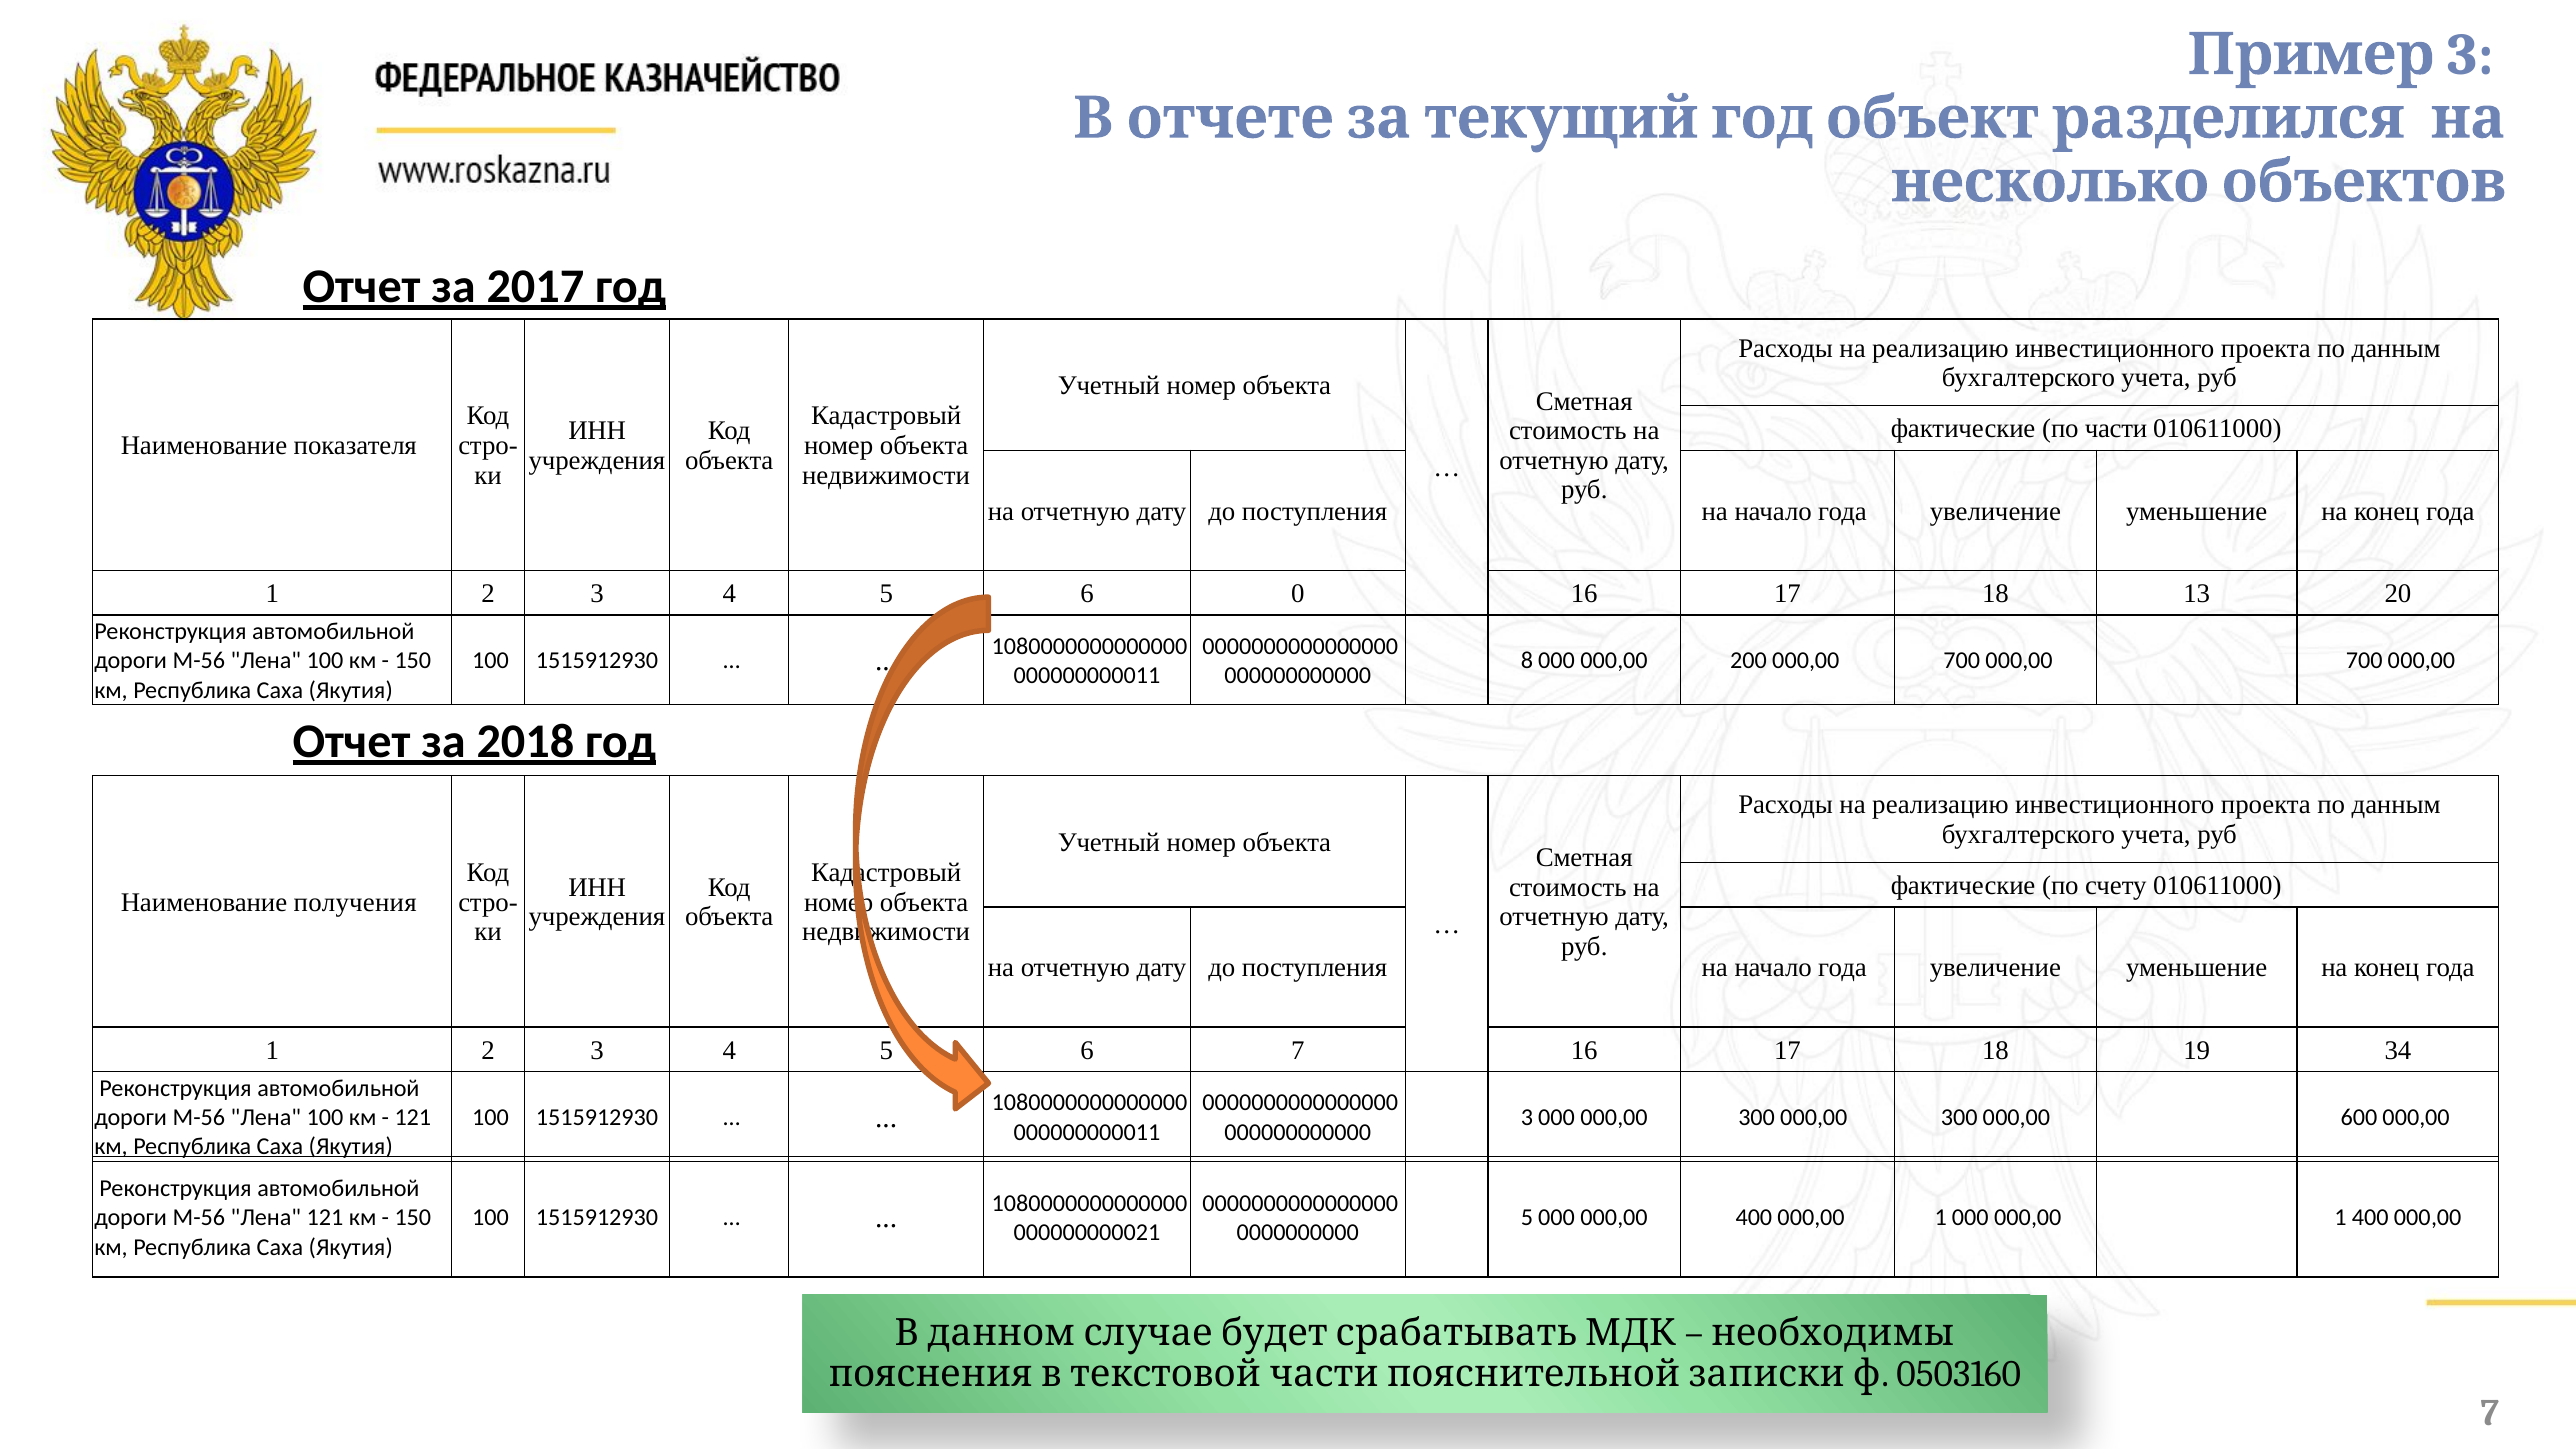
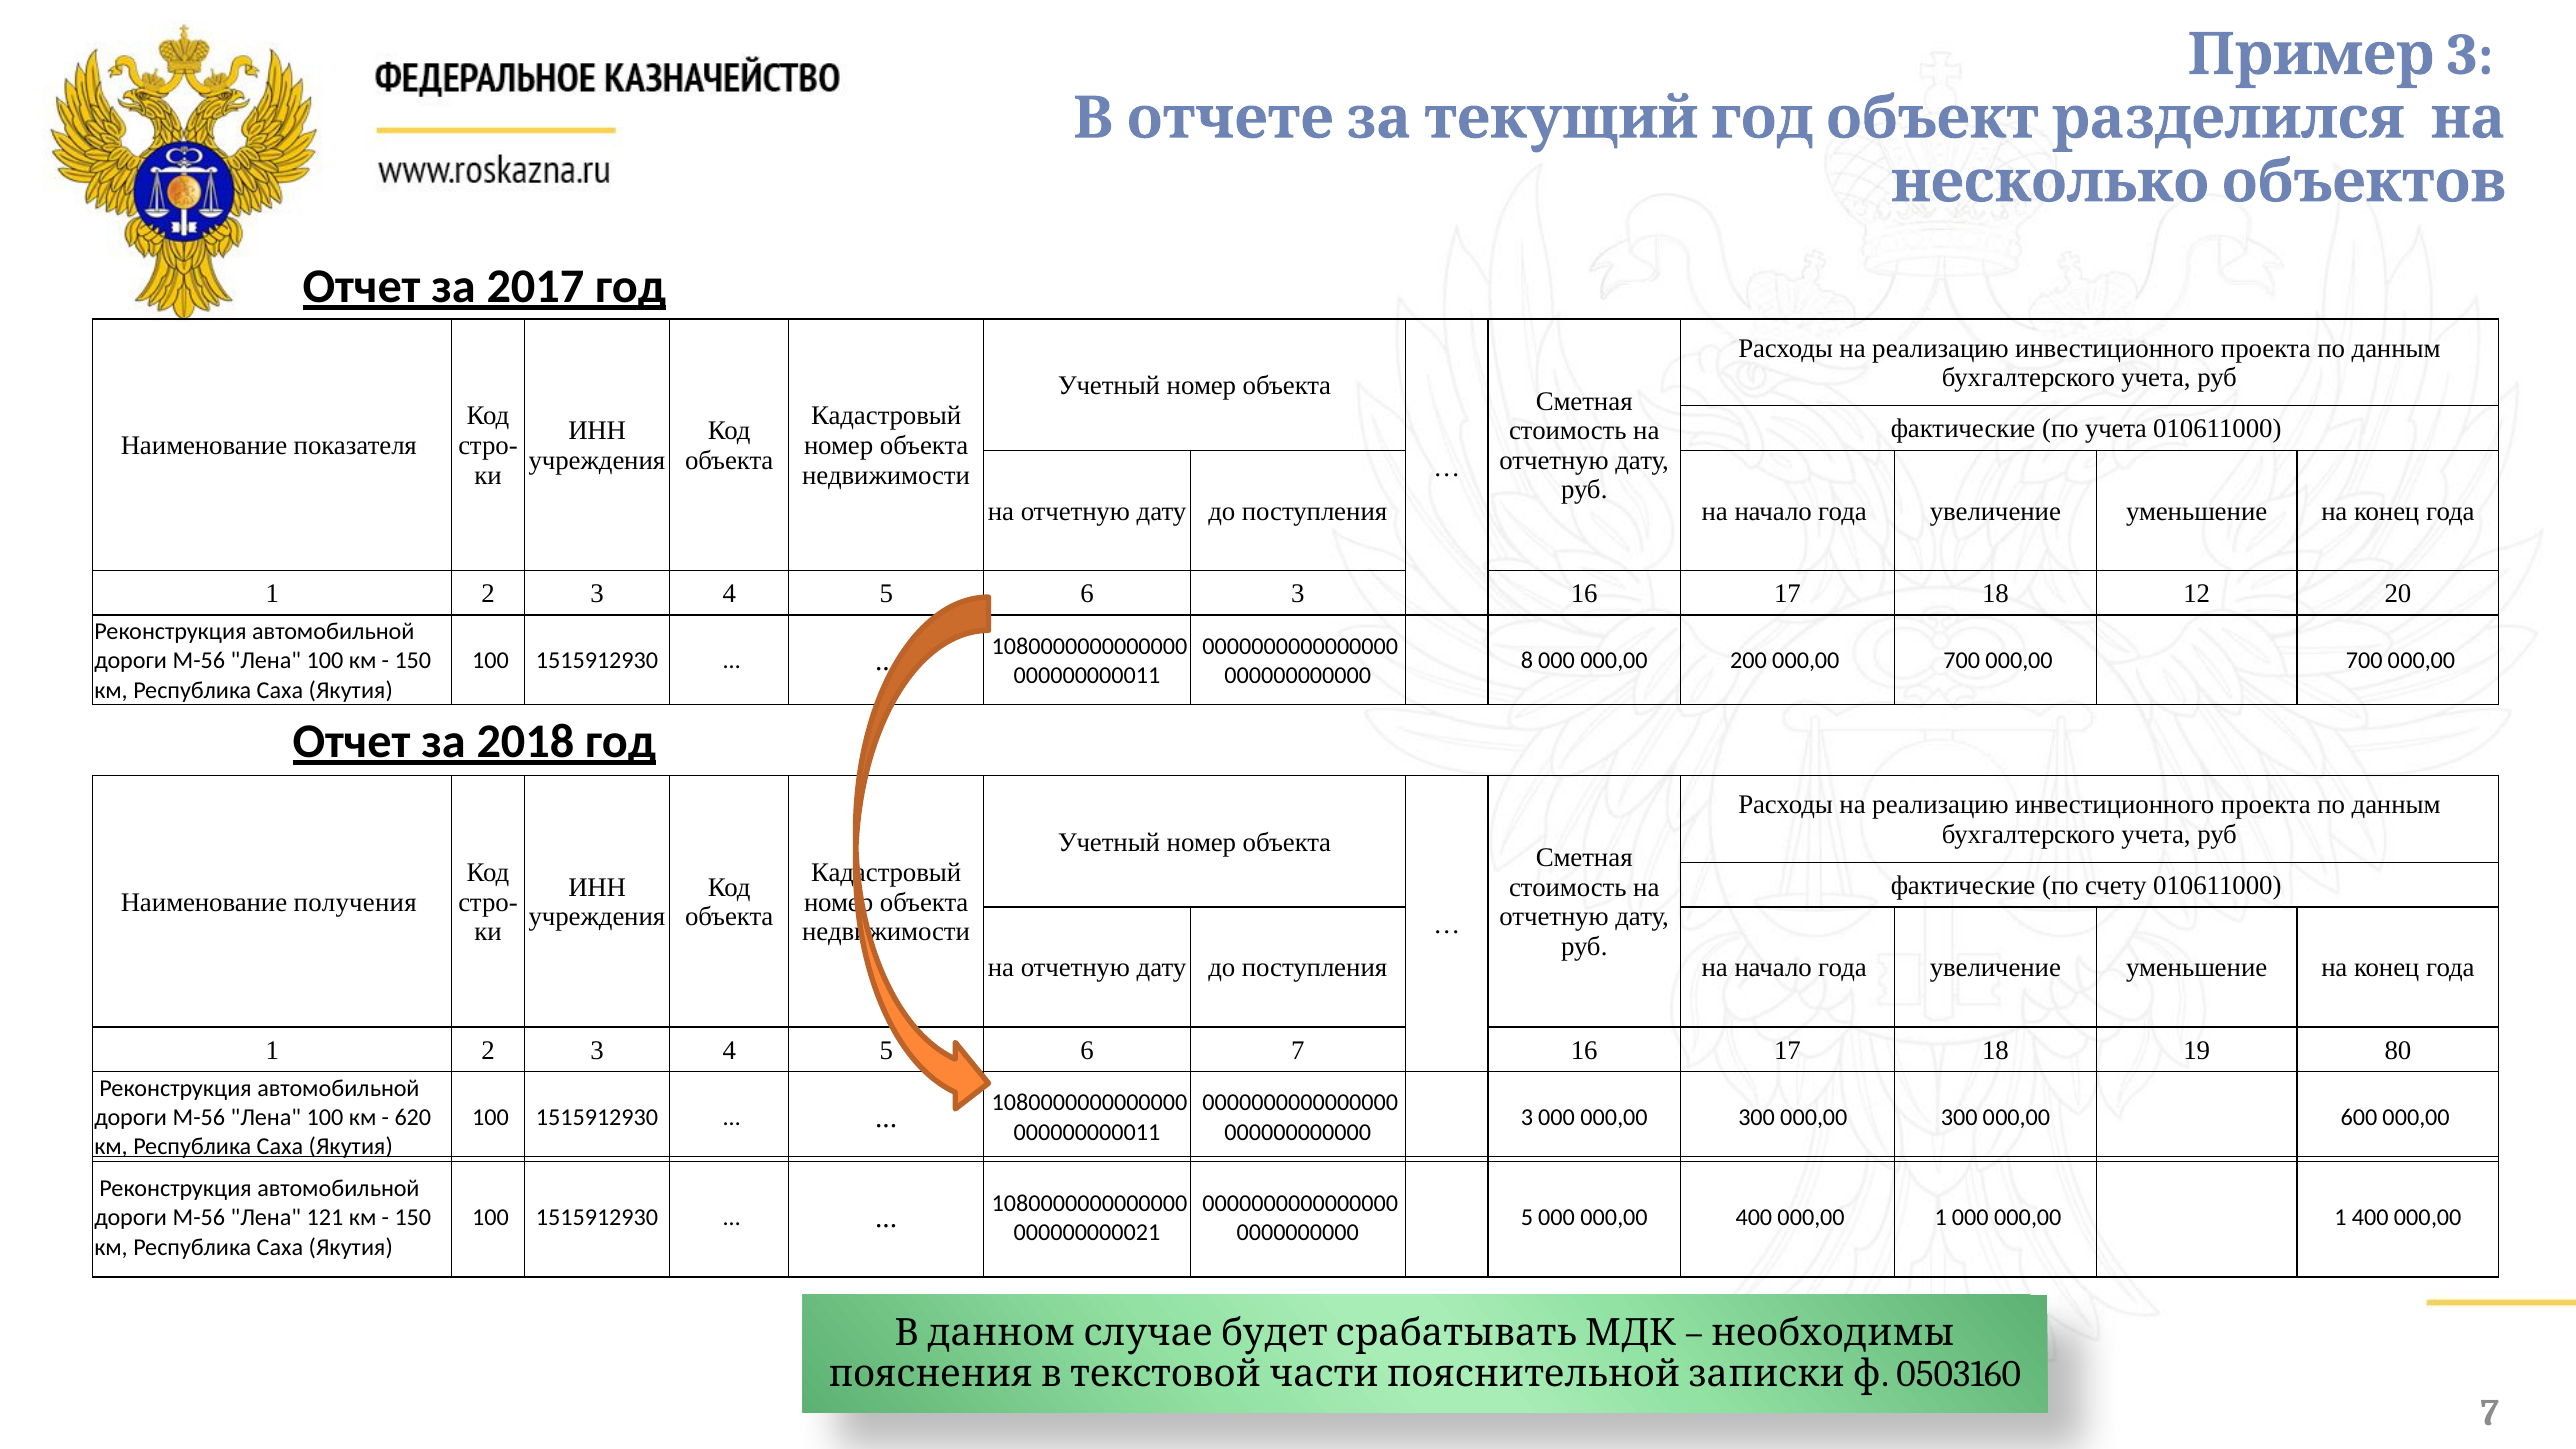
по части: части -> учета (2116, 429)
6 0: 0 -> 3 (1298, 594)
13: 13 -> 12 (2197, 594)
34: 34 -> 80 (2398, 1050)
121: 121 -> 620 (413, 1118)
